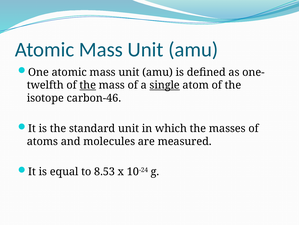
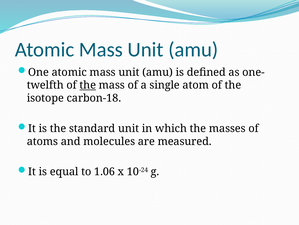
single underline: present -> none (165, 85)
carbon-46: carbon-46 -> carbon-18 (94, 98)
8.53: 8.53 -> 1.06 (105, 171)
